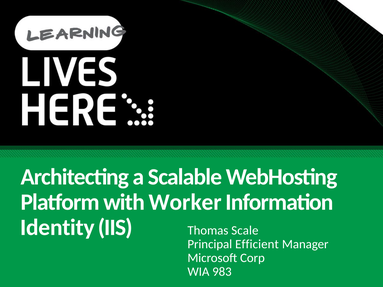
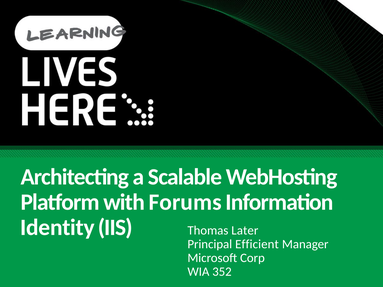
Worker: Worker -> Forums (185, 202)
Scale: Scale -> Later (245, 231)
983: 983 -> 352 (222, 272)
